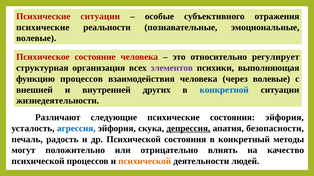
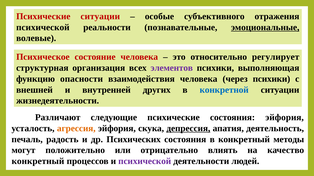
психические: психические -> психической (43, 27)
эмоциональные underline: none -> present (265, 27)
функцию процессов: процессов -> опасности (82, 79)
через волевые: волевые -> психики (271, 79)
агрессия colour: blue -> orange (76, 129)
безопасности: безопасности -> деятельность (275, 129)
др Психической: Психической -> Психических (134, 140)
психической: психической -> конкретный (38, 162)
психической colour: orange -> purple (145, 162)
